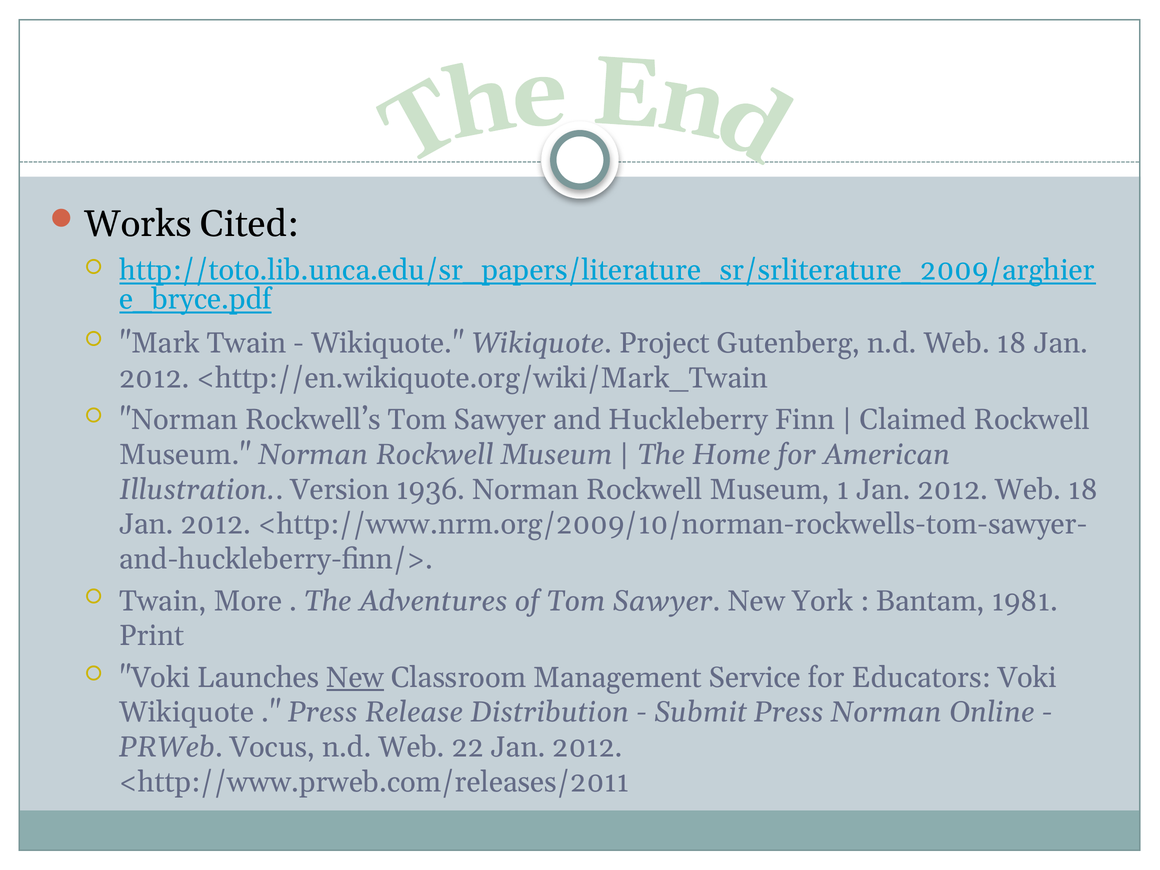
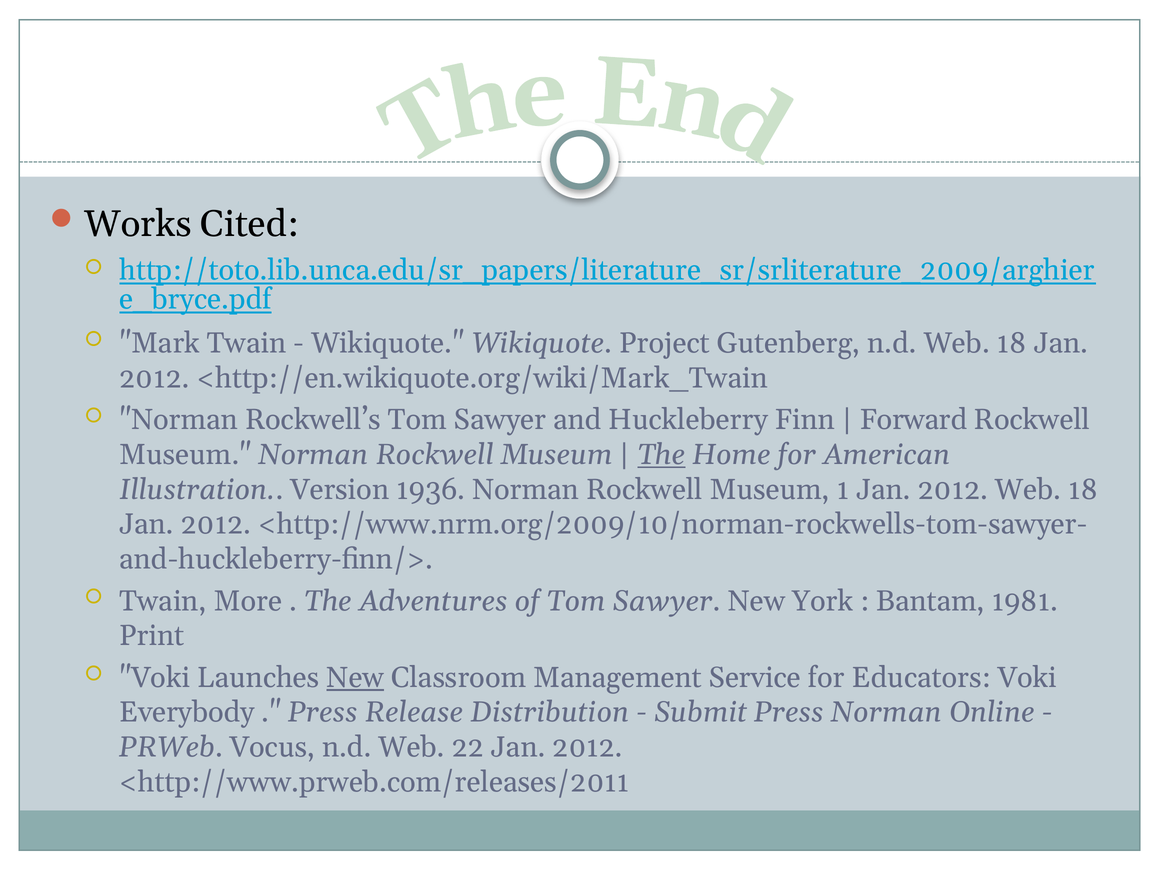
Claimed: Claimed -> Forward (913, 420)
The underline: none -> present (661, 455)
Wikiquote: Wikiquote -> Everybody (187, 712)
